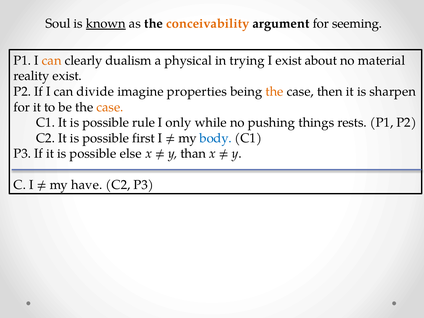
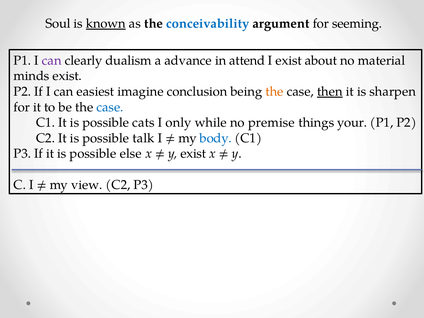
conceivability colour: orange -> blue (208, 24)
can colour: orange -> purple (52, 60)
physical: physical -> advance (188, 60)
trying: trying -> attend (247, 60)
reality: reality -> minds (31, 76)
divide: divide -> easiest (95, 92)
properties: properties -> conclusion (197, 92)
then underline: none -> present (330, 92)
case colour: orange -> blue (110, 107)
rule: rule -> cats (143, 123)
pushing: pushing -> premise (271, 123)
rests: rests -> your (352, 123)
first: first -> talk (143, 138)
y than: than -> exist (193, 154)
have: have -> view (87, 185)
